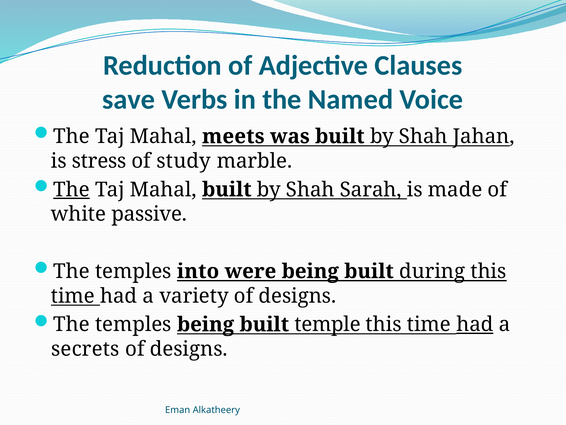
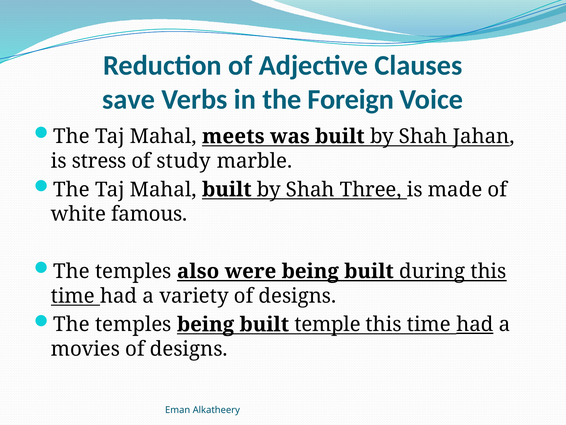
Named: Named -> Foreign (351, 99)
The underline: present -> none (71, 189)
Sarah: Sarah -> Three (371, 189)
passive: passive -> famous (149, 214)
into: into -> also (198, 271)
secrets: secrets -> movies (85, 349)
